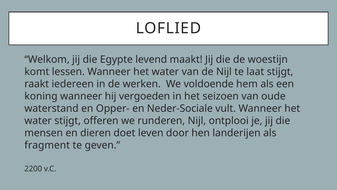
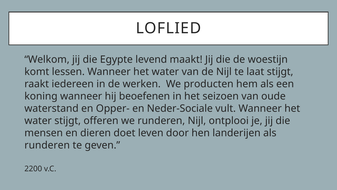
voldoende: voldoende -> producten (209, 84)
vergoeden: vergoeden -> beoefenen (145, 96)
fragment: fragment -> runderen (47, 145)
